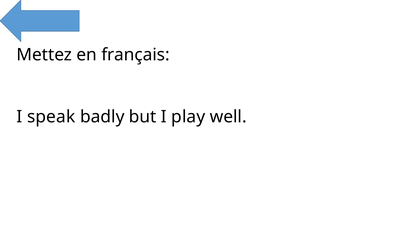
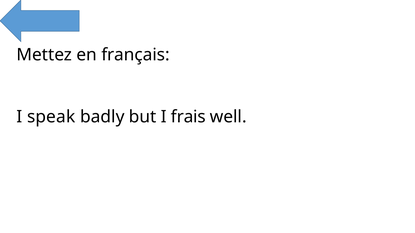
play: play -> frais (188, 117)
